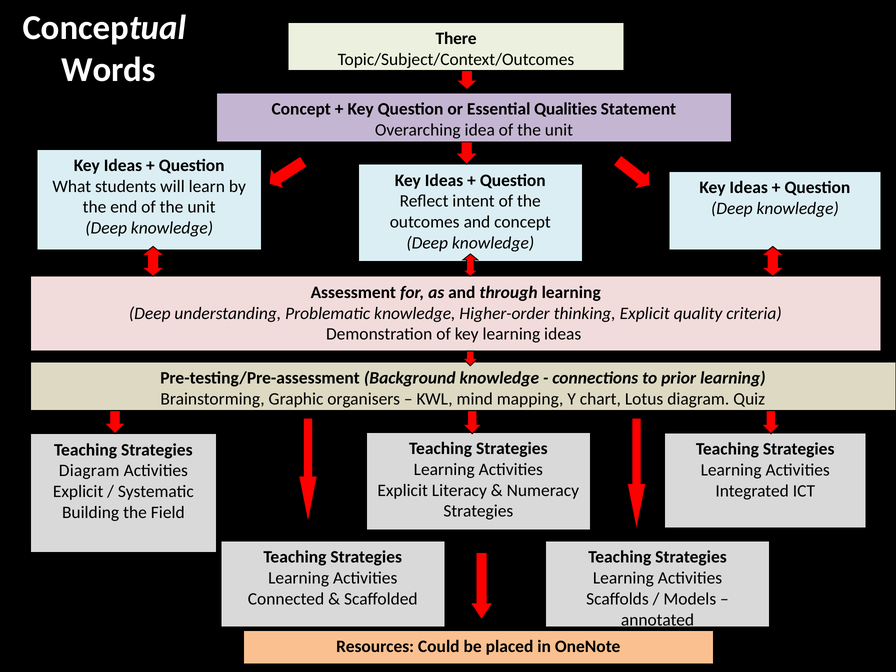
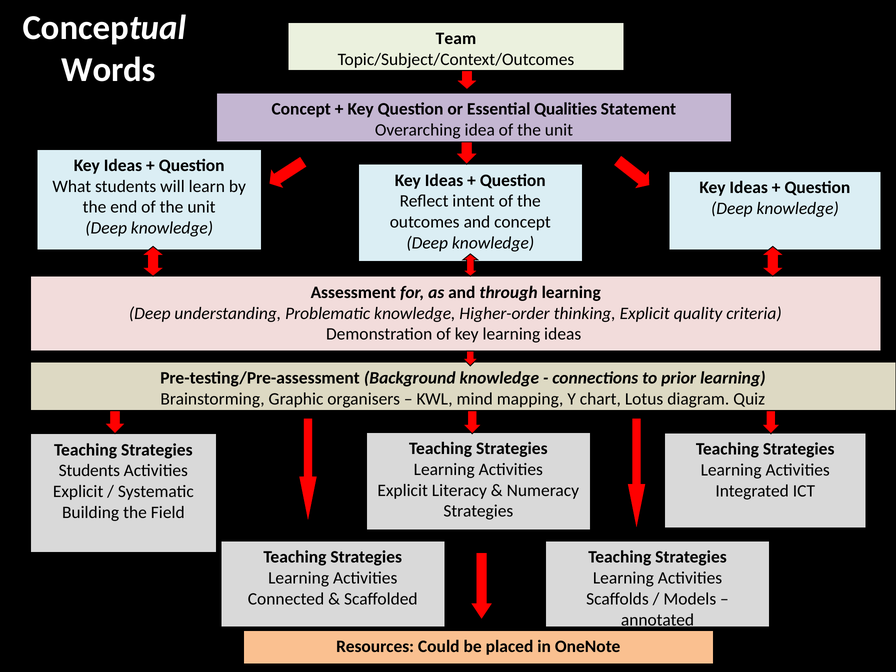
There: There -> Team (456, 38)
Diagram: Diagram -> Students (89, 471)
